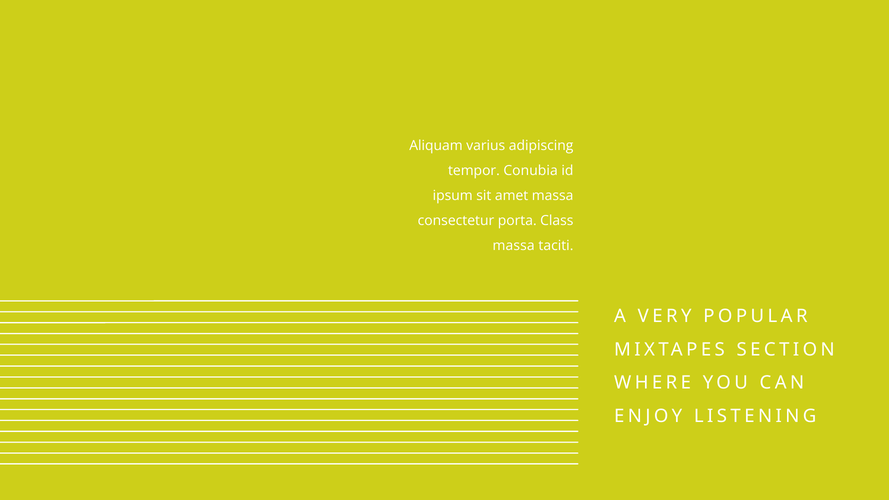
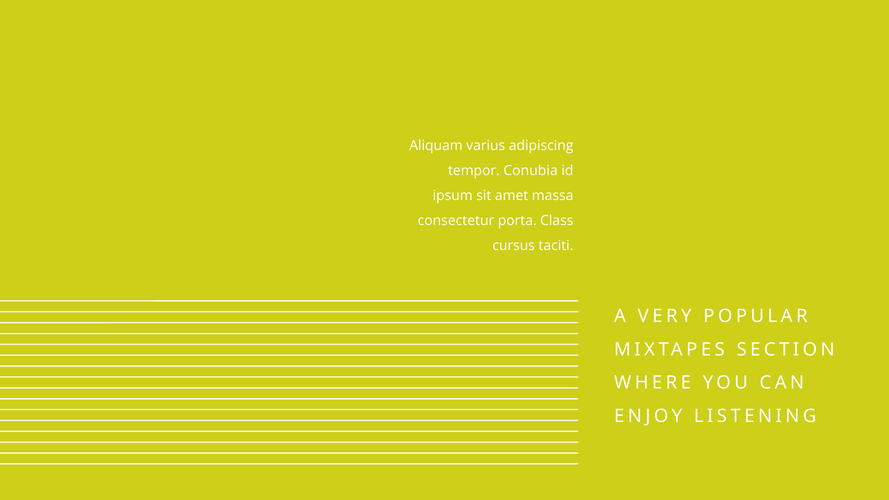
massa: massa -> cursus (514, 245)
